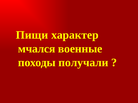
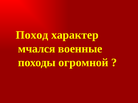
Пищи: Пищи -> Поход (32, 35)
получали: получали -> огромной (83, 63)
